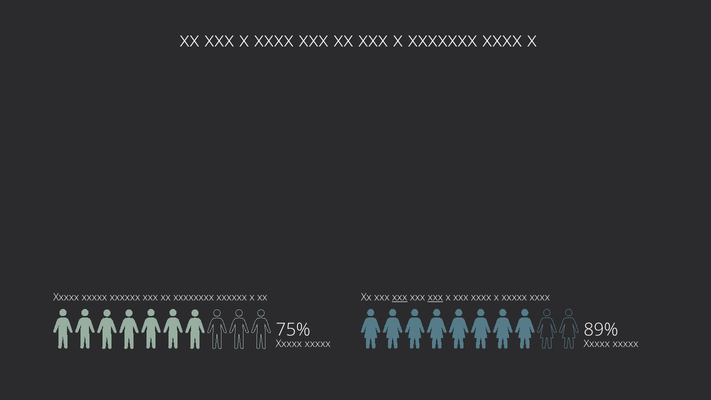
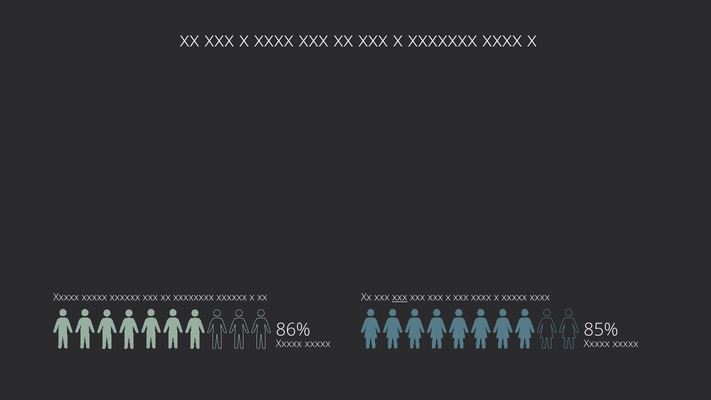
xxx underline: present -> none (435, 297)
75%: 75% -> 86% (293, 330)
89%: 89% -> 85% (601, 330)
